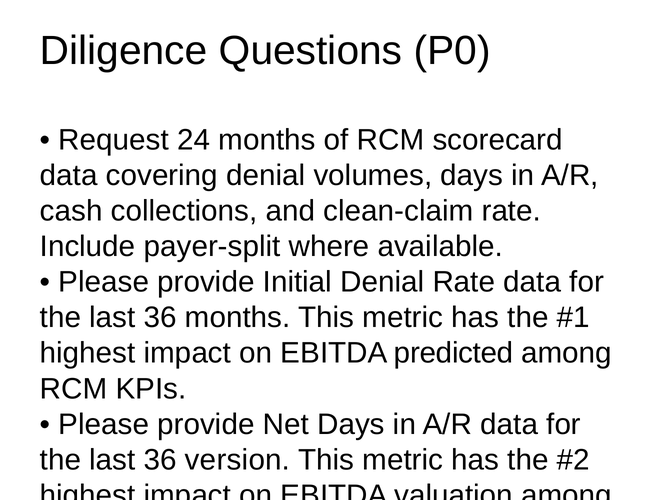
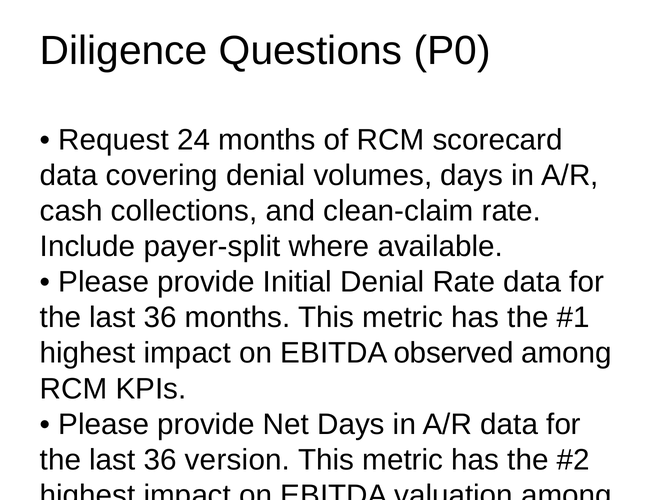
predicted: predicted -> observed (454, 353)
